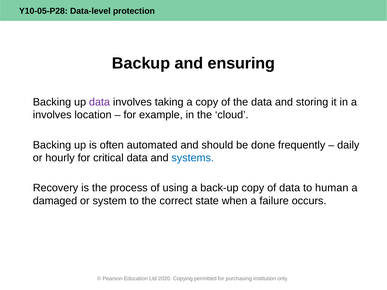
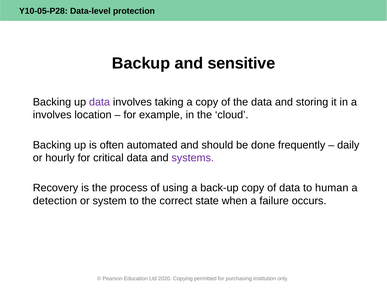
ensuring: ensuring -> sensitive (241, 63)
systems colour: blue -> purple (193, 158)
damaged: damaged -> detection (55, 201)
